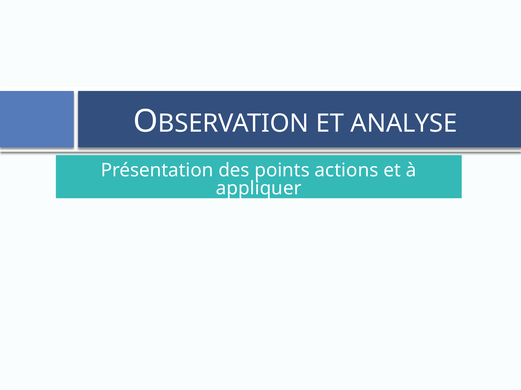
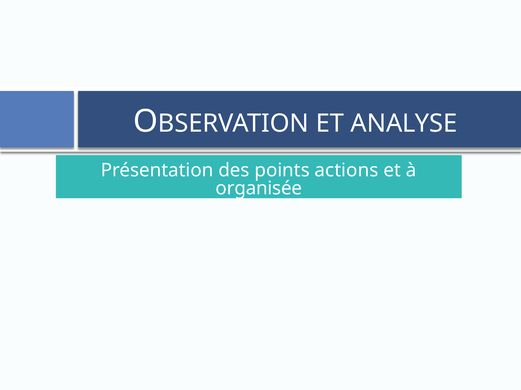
appliquer: appliquer -> organisée (259, 189)
